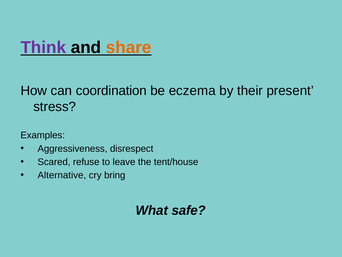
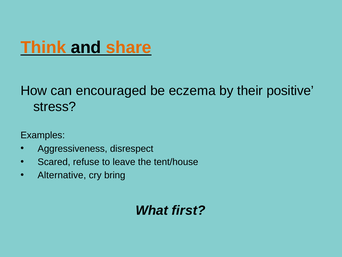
Think colour: purple -> orange (43, 47)
coordination: coordination -> encouraged (111, 90)
present: present -> positive (290, 90)
safe: safe -> first (189, 210)
